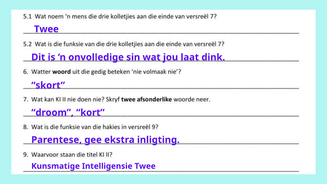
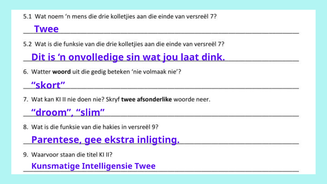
kort: kort -> slim (90, 113)
